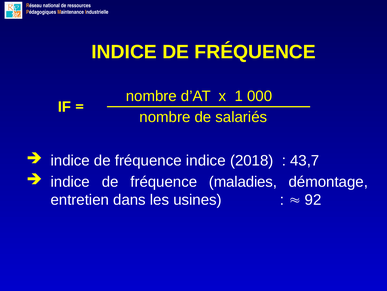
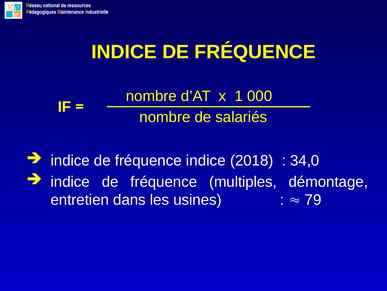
43,7: 43,7 -> 34,0 (305, 160)
maladies: maladies -> multiples (243, 181)
92: 92 -> 79 (313, 199)
